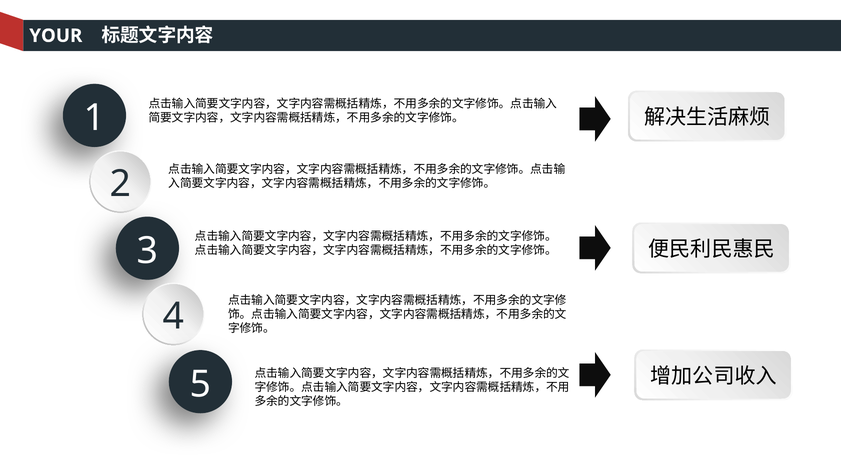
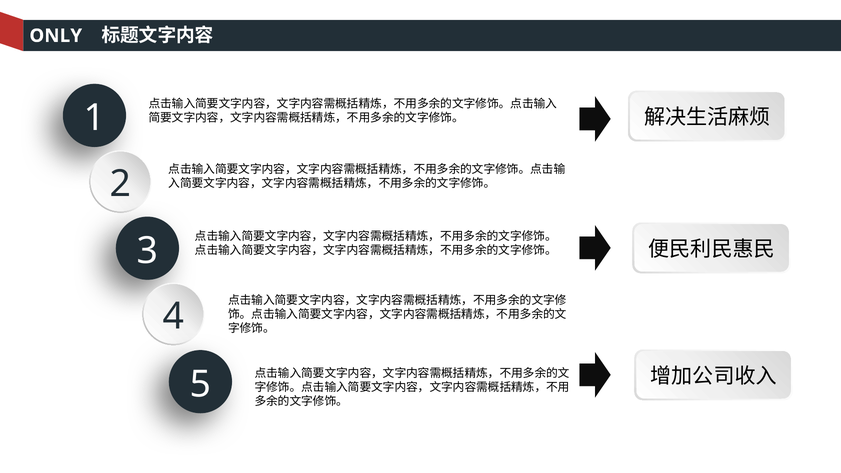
YOUR: YOUR -> ONLY (56, 36)
